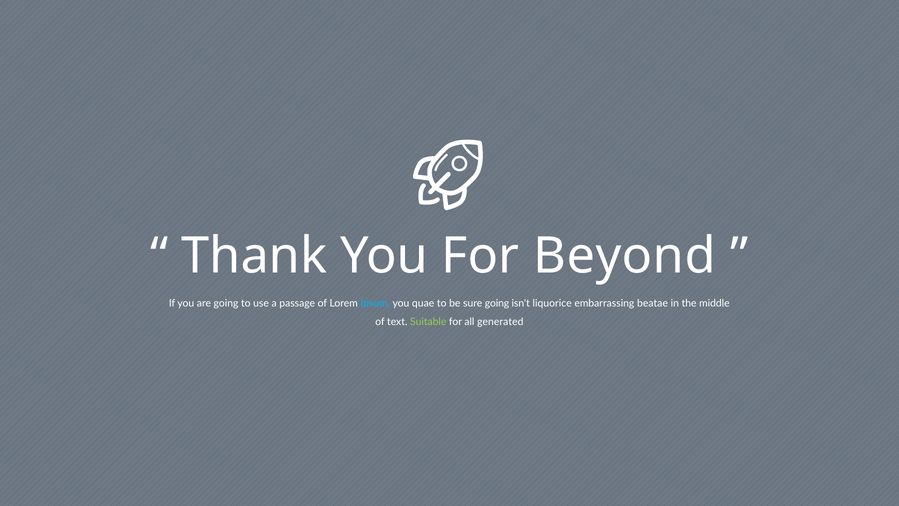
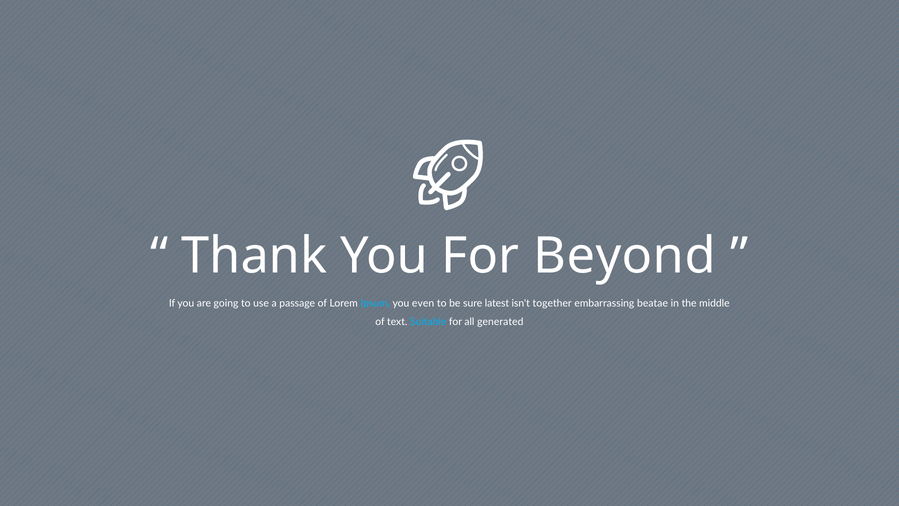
quae: quae -> even (423, 303)
sure going: going -> latest (497, 303)
liquorice: liquorice -> together (552, 303)
Suitable colour: light green -> light blue (428, 322)
